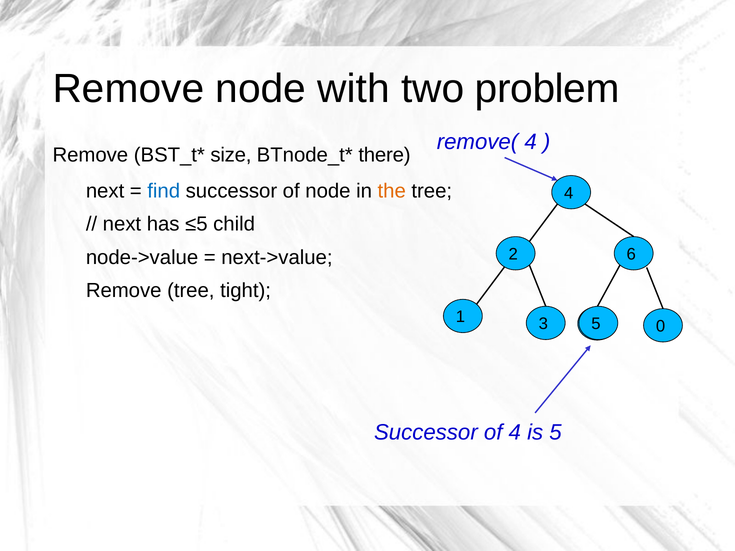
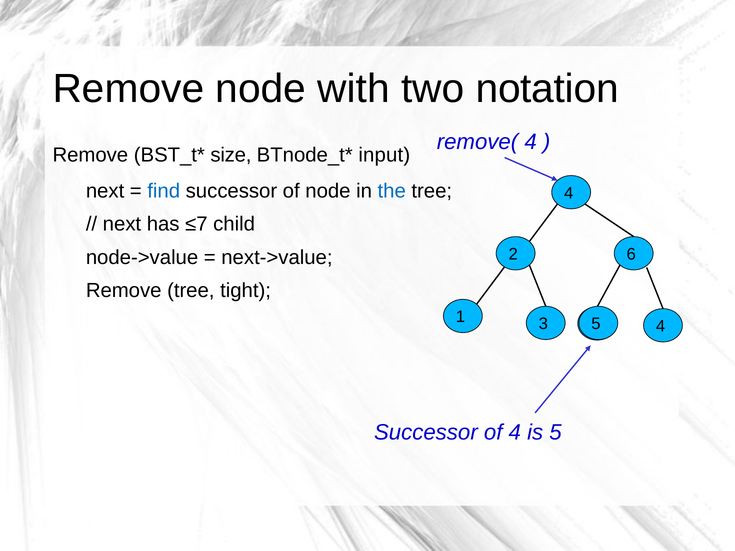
problem: problem -> notation (547, 89)
there: there -> input (384, 155)
the colour: orange -> blue (392, 191)
≤5: ≤5 -> ≤7 (196, 224)
0: 0 -> 4 (661, 326)
